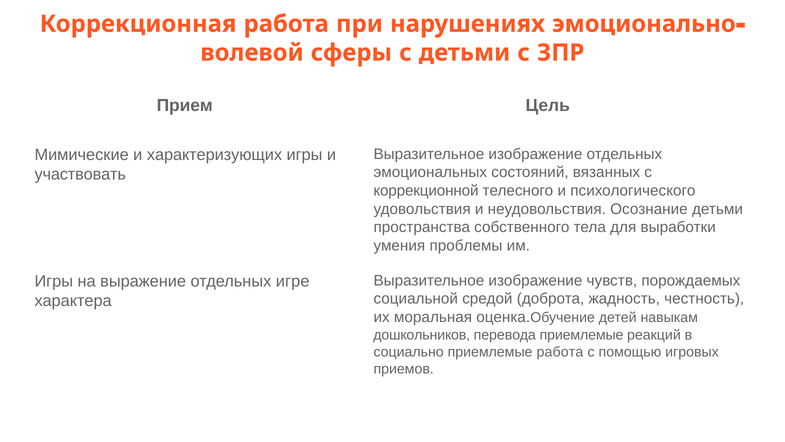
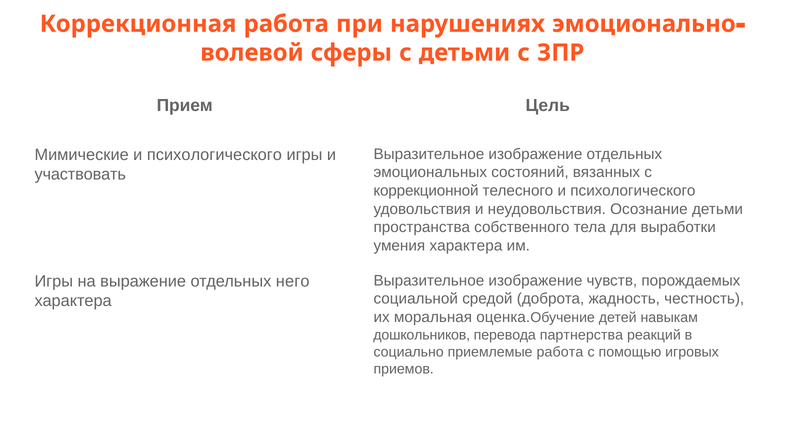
Мимические и характеризующих: характеризующих -> психологического (214, 155)
умения проблемы: проблемы -> характера (466, 246)
игре: игре -> него (293, 281)
перевода приемлемые: приемлемые -> партнерства (581, 335)
